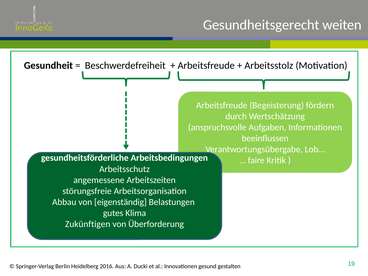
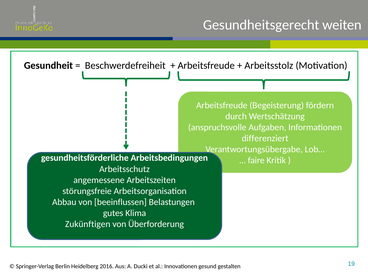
beeinflussen: beeinflussen -> differenziert (265, 138)
eigenständig: eigenständig -> beeinflussen (120, 202)
